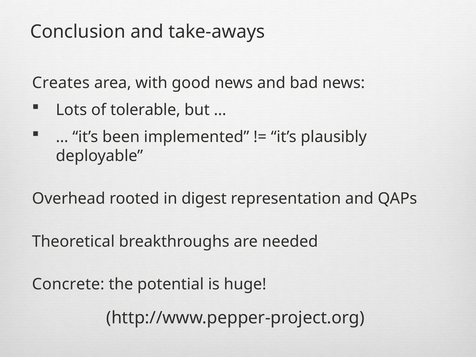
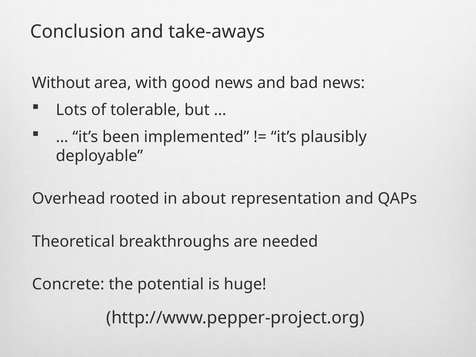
Creates: Creates -> Without (61, 83)
digest: digest -> about (204, 199)
